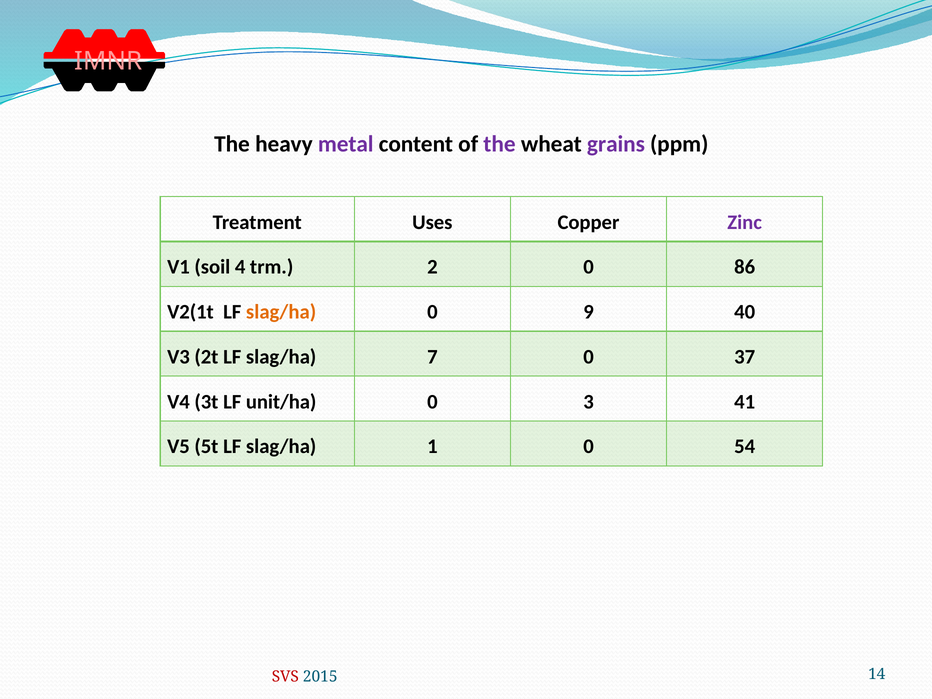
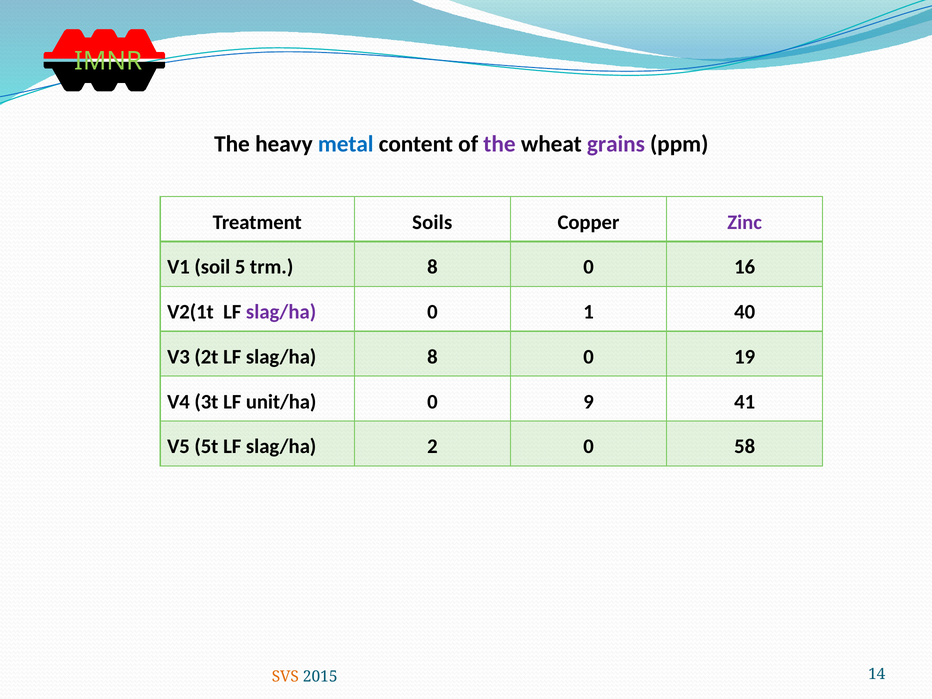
IMNR colour: pink -> light green (108, 61)
metal colour: purple -> blue (346, 144)
Uses: Uses -> Soils (432, 222)
4: 4 -> 5 (240, 267)
trm 2: 2 -> 8 (432, 267)
86: 86 -> 16 (745, 267)
slag/ha colour: orange -> purple (281, 312)
9: 9 -> 1 (589, 312)
slag/ha 7: 7 -> 8 (432, 357)
37: 37 -> 19 (745, 357)
3: 3 -> 9 (589, 402)
1: 1 -> 2 (432, 447)
54: 54 -> 58 (745, 447)
SVS colour: red -> orange (285, 677)
